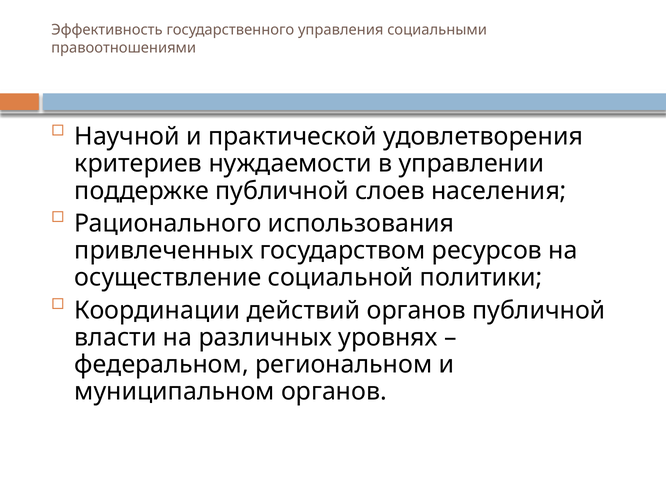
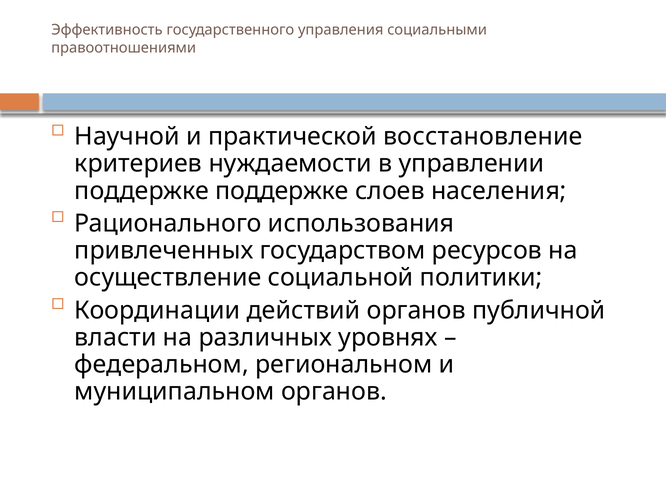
удовлетворения: удовлетворения -> восстановление (483, 137)
поддержке публичной: публичной -> поддержке (282, 191)
